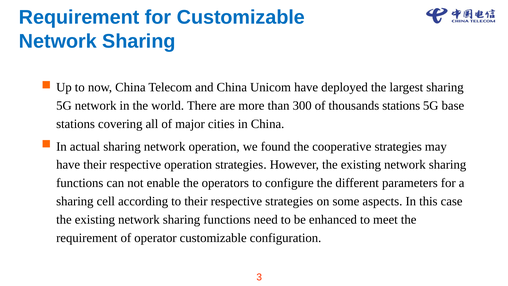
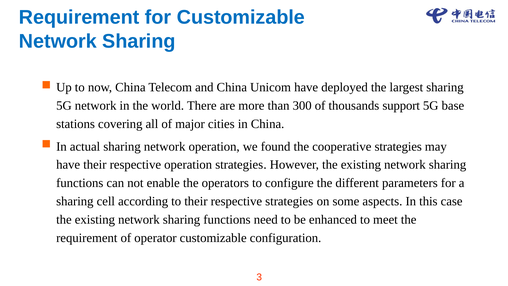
thousands stations: stations -> support (401, 106)
